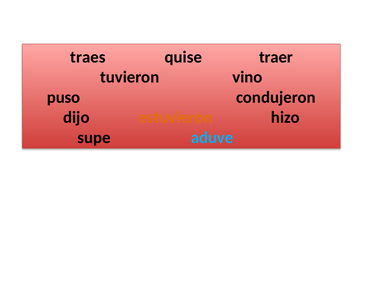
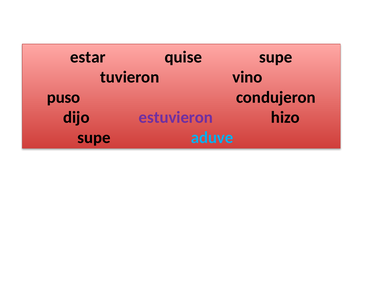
traes: traes -> estar (88, 57)
quise traer: traer -> supe (276, 57)
estuvieron colour: orange -> purple (176, 118)
